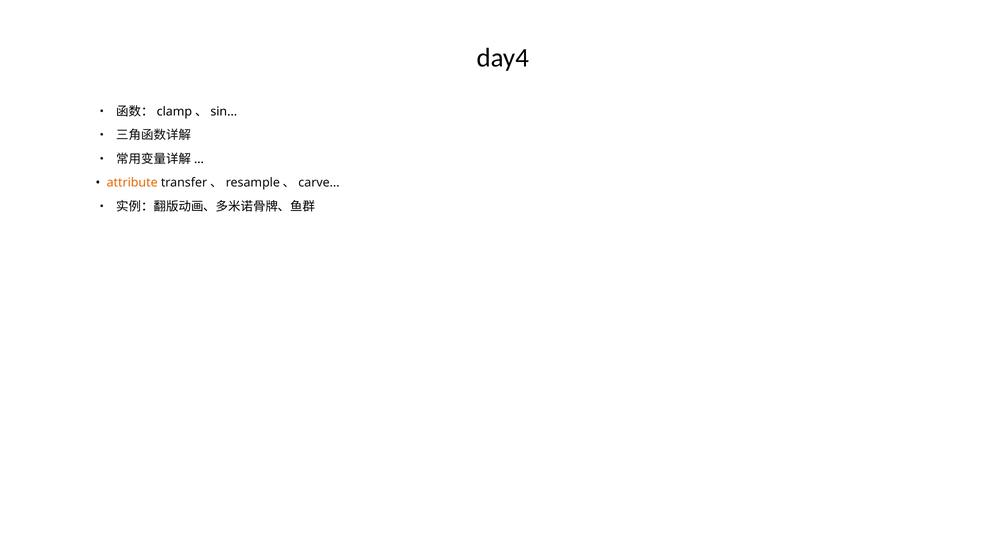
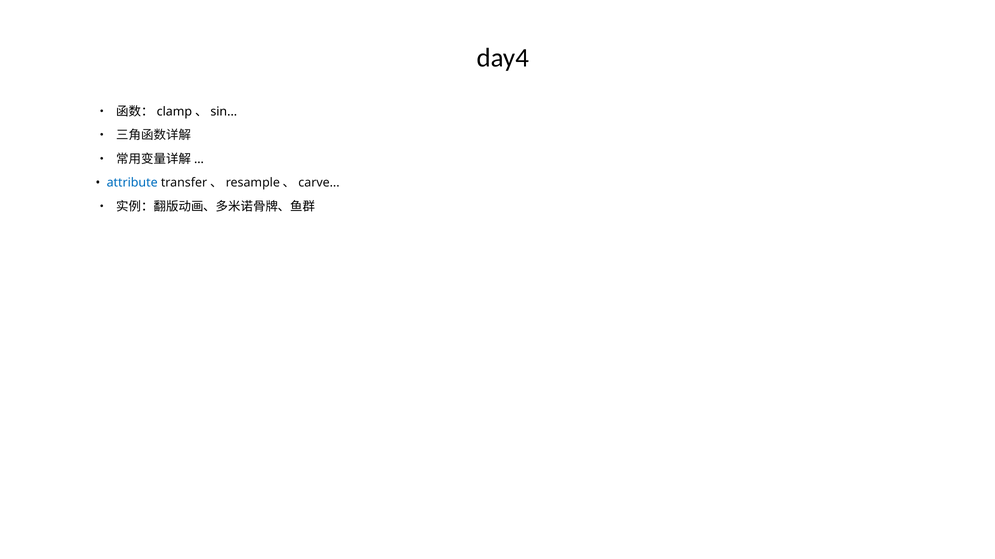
attribute colour: orange -> blue (132, 183)
